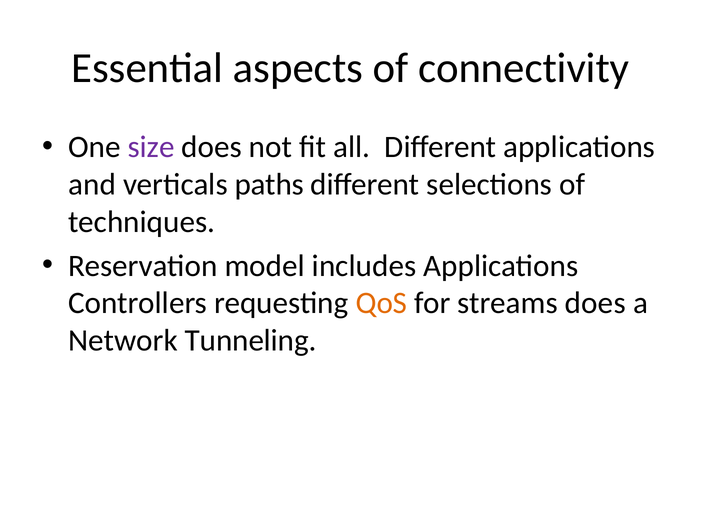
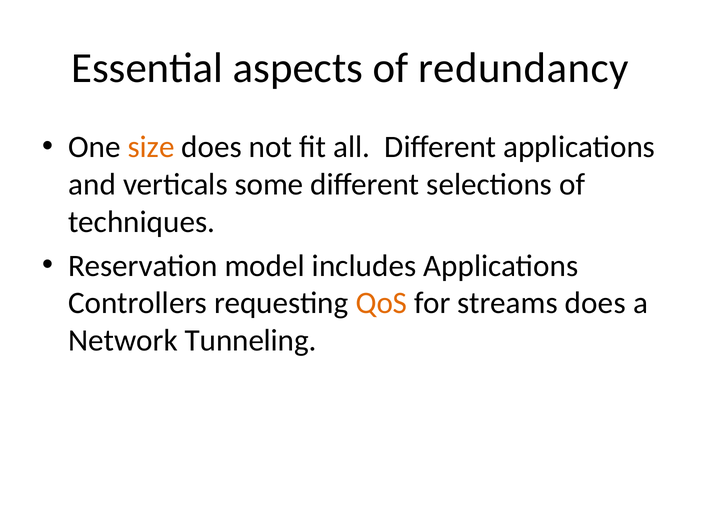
connectivity: connectivity -> redundancy (523, 68)
size colour: purple -> orange (151, 147)
paths: paths -> some (269, 185)
